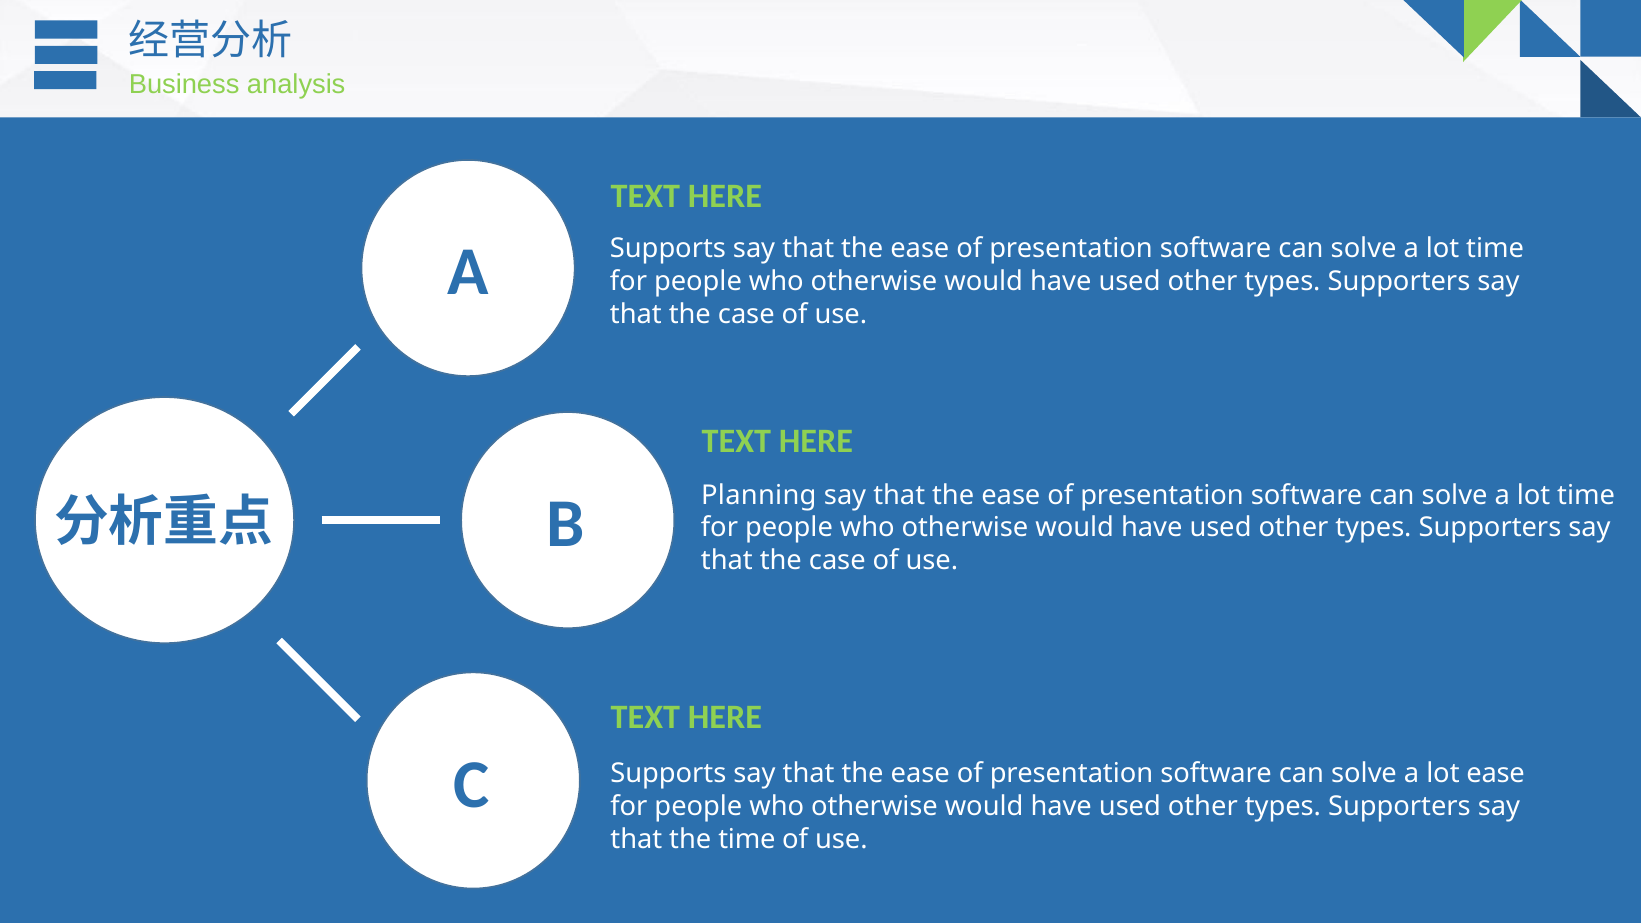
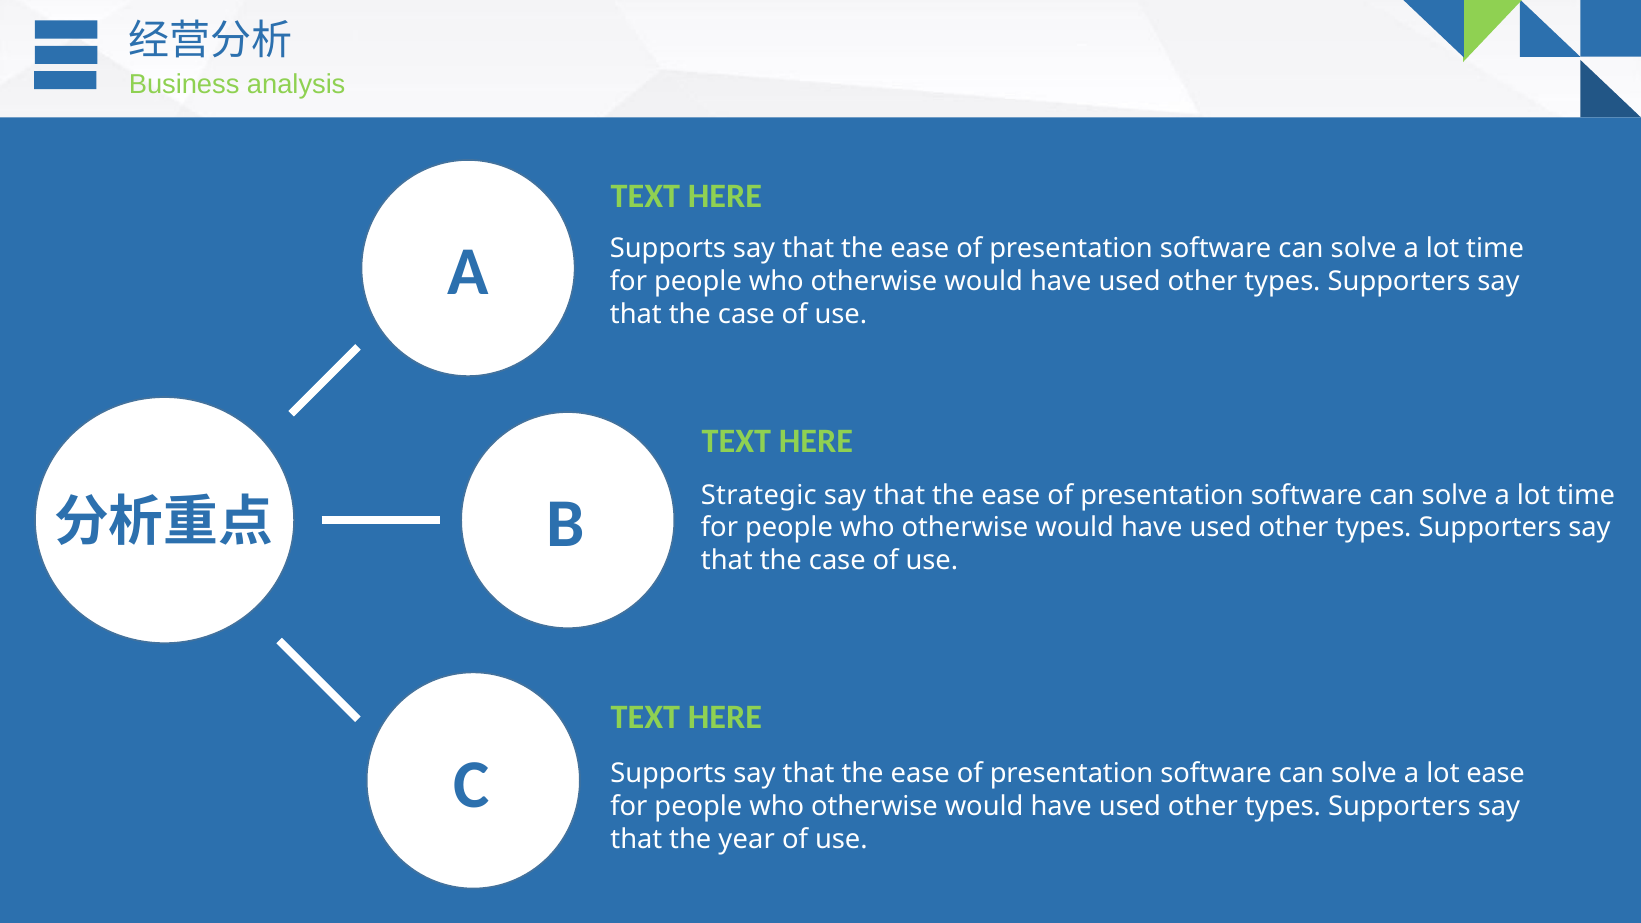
Planning: Planning -> Strategic (759, 495)
the time: time -> year (747, 840)
